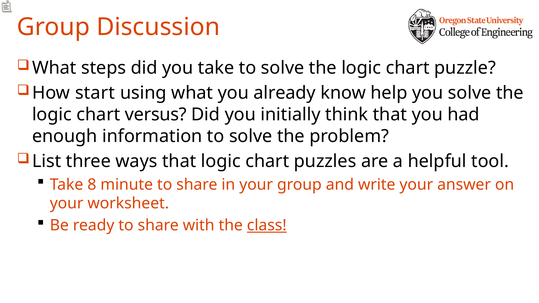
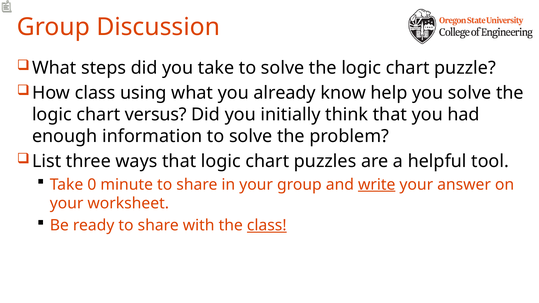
How start: start -> class (95, 93)
8: 8 -> 0 (92, 185)
write underline: none -> present (377, 185)
